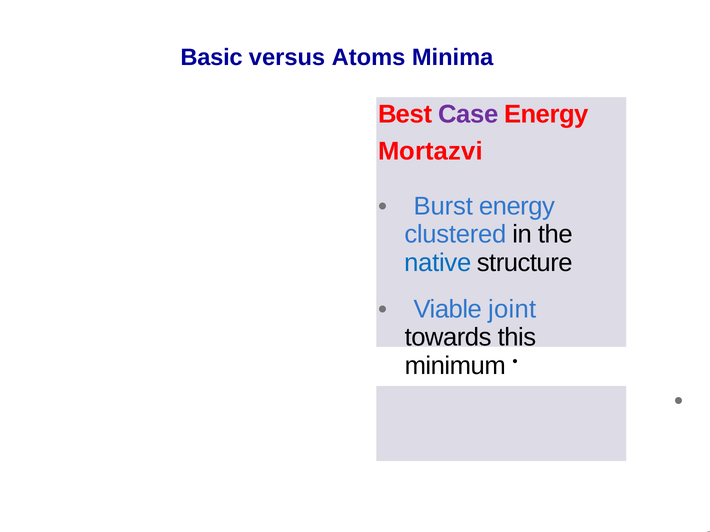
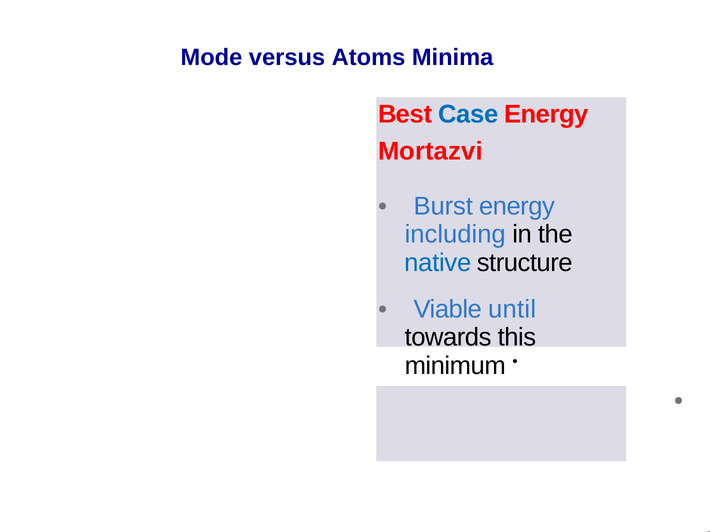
Basic: Basic -> Mode (211, 57)
Case colour: purple -> blue (468, 114)
clustered: clustered -> including (455, 235)
joint: joint -> until (512, 310)
